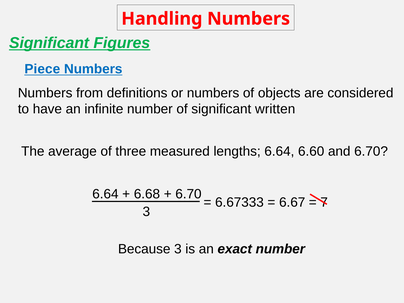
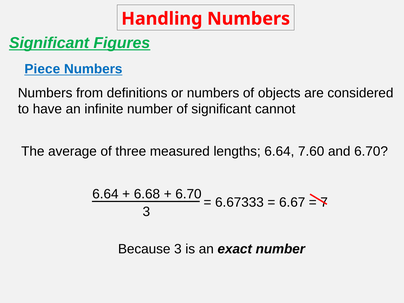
written: written -> cannot (275, 109)
6.60: 6.60 -> 7.60 (311, 151)
